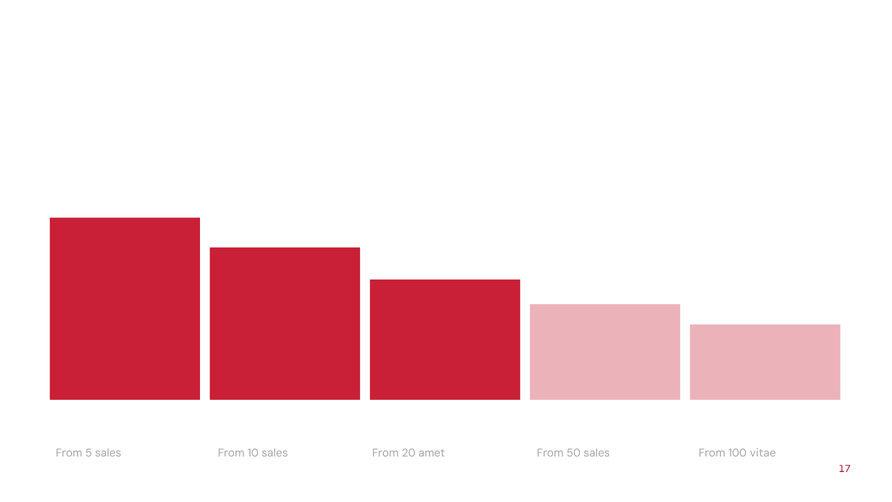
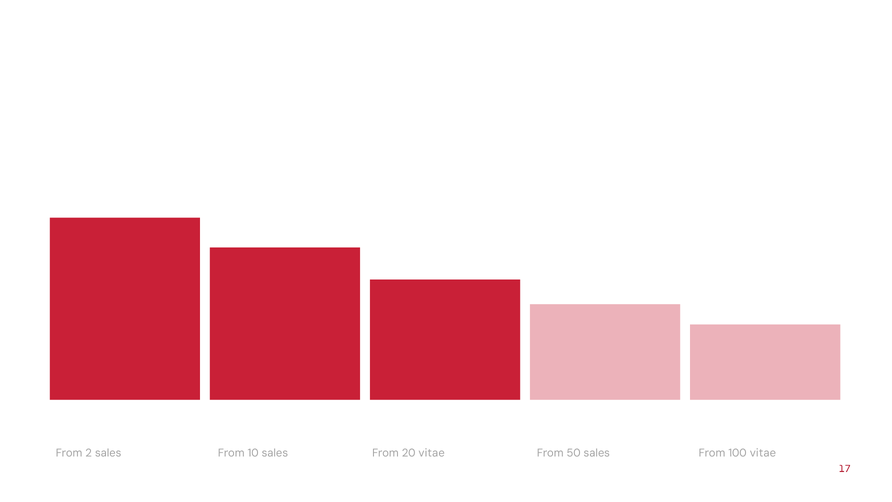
5: 5 -> 2 (89, 453)
20 amet: amet -> vitae (432, 453)
